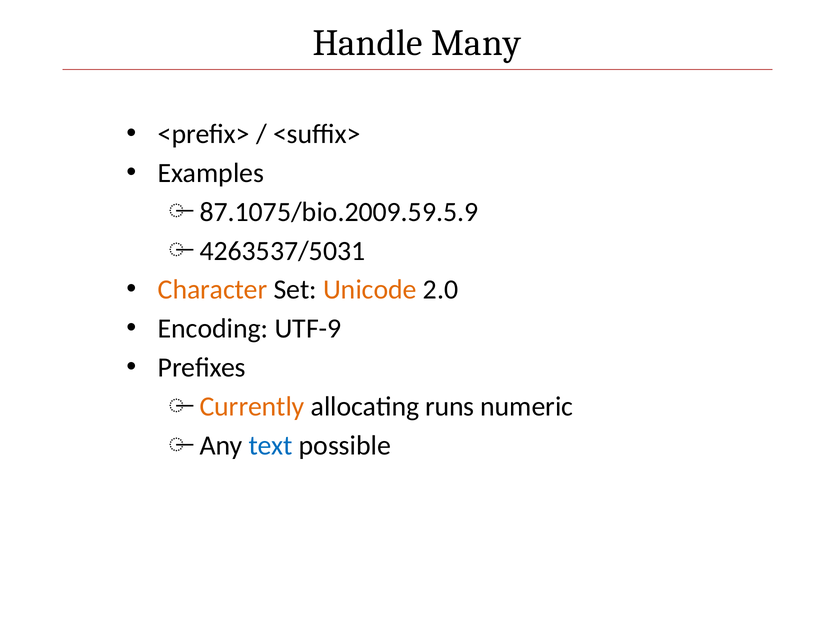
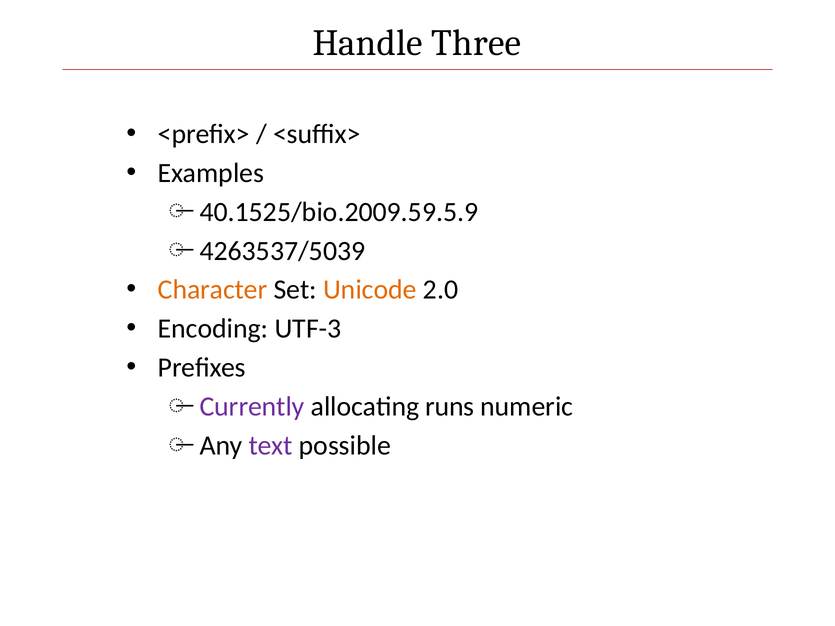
Many: Many -> Three (476, 43)
87.1075/bio.2009.59.5.9: 87.1075/bio.2009.59.5.9 -> 40.1525/bio.2009.59.5.9 (339, 212)
4263537/5031: 4263537/5031 -> 4263537/5039 (282, 251)
UTF-9: UTF-9 -> UTF-3 (308, 329)
Currently colour: orange -> purple (252, 407)
text colour: blue -> purple (271, 446)
